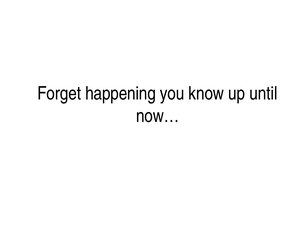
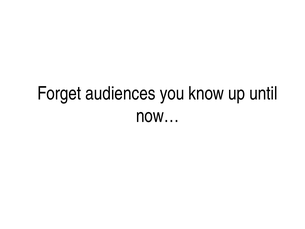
happening: happening -> audiences (120, 93)
